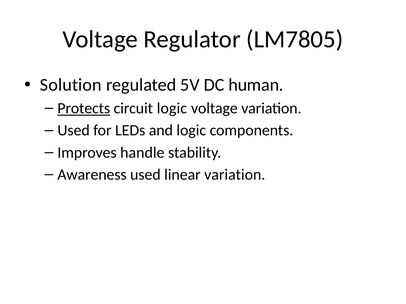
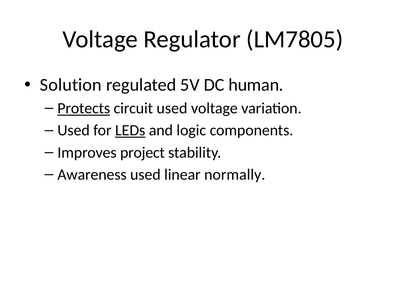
circuit logic: logic -> used (172, 108)
LEDs underline: none -> present (130, 131)
handle: handle -> project (142, 153)
linear variation: variation -> normally (235, 175)
